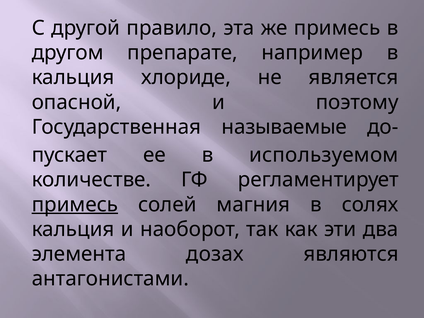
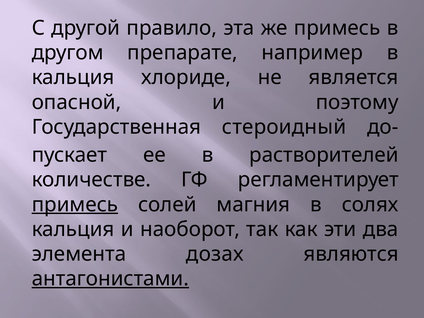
называемые: называемые -> стероидный (284, 127)
используемом: используемом -> растворителей (324, 155)
антагонистами underline: none -> present (110, 279)
